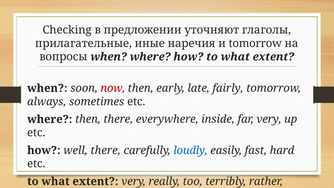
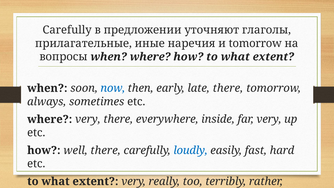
Checking: Checking -> Carefully (67, 30)
now colour: red -> blue (113, 88)
late fairly: fairly -> there (228, 88)
where then: then -> very (88, 119)
